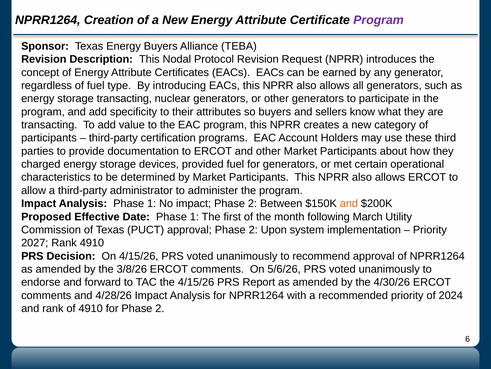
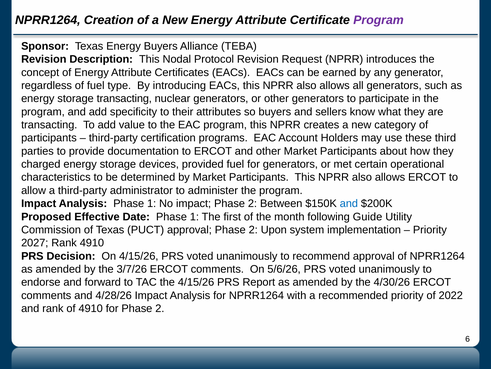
and colour: orange -> blue (349, 203)
March: March -> Guide (368, 216)
3/8/26: 3/8/26 -> 3/7/26 (132, 269)
2024: 2024 -> 2022 (451, 295)
